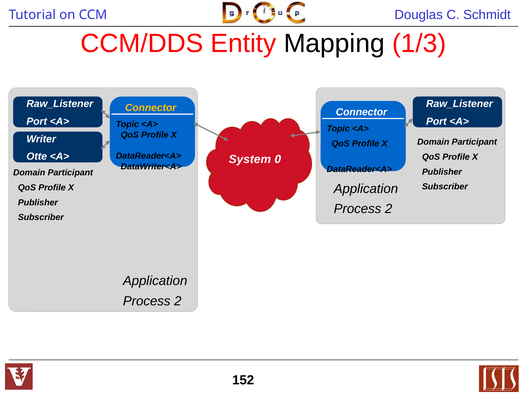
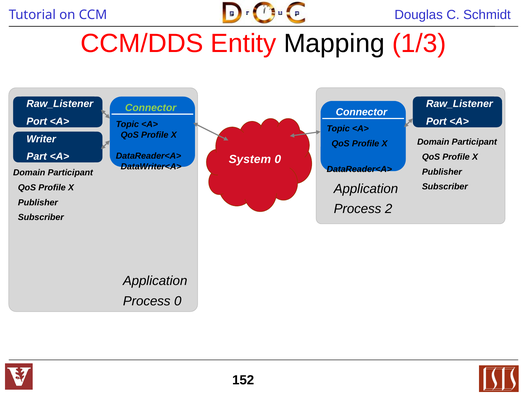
Connector colour: yellow -> light green (151, 108)
Otte: Otte -> Part (37, 157)
2: 2 -> 0 (178, 301)
